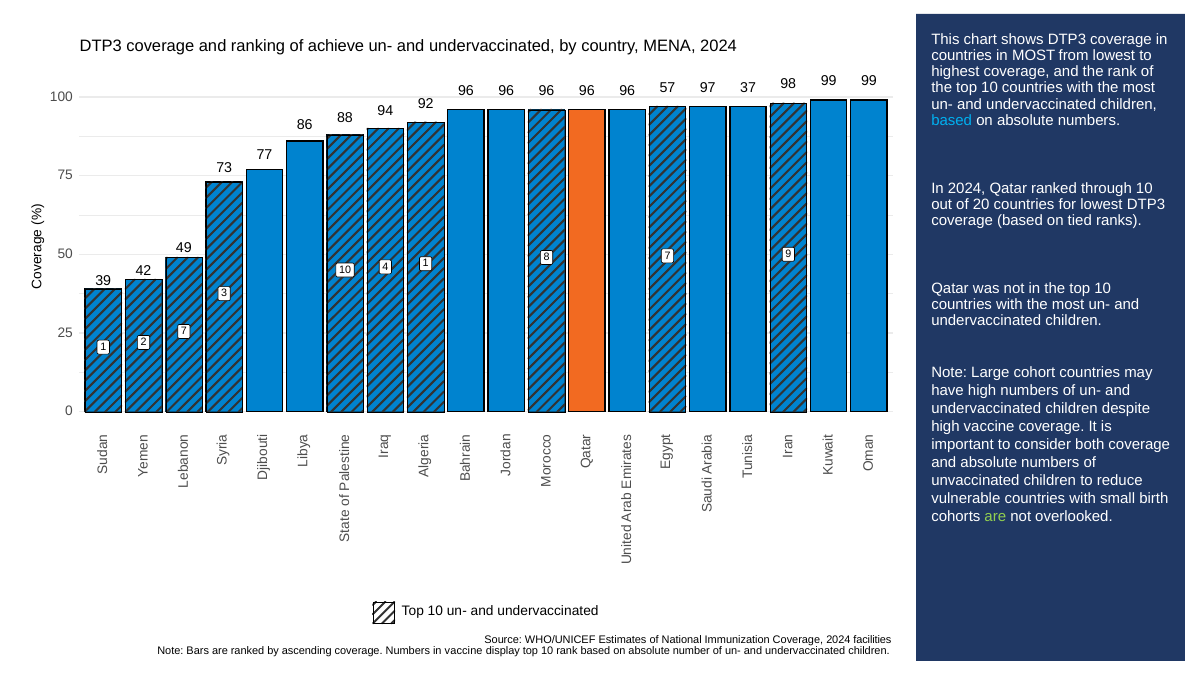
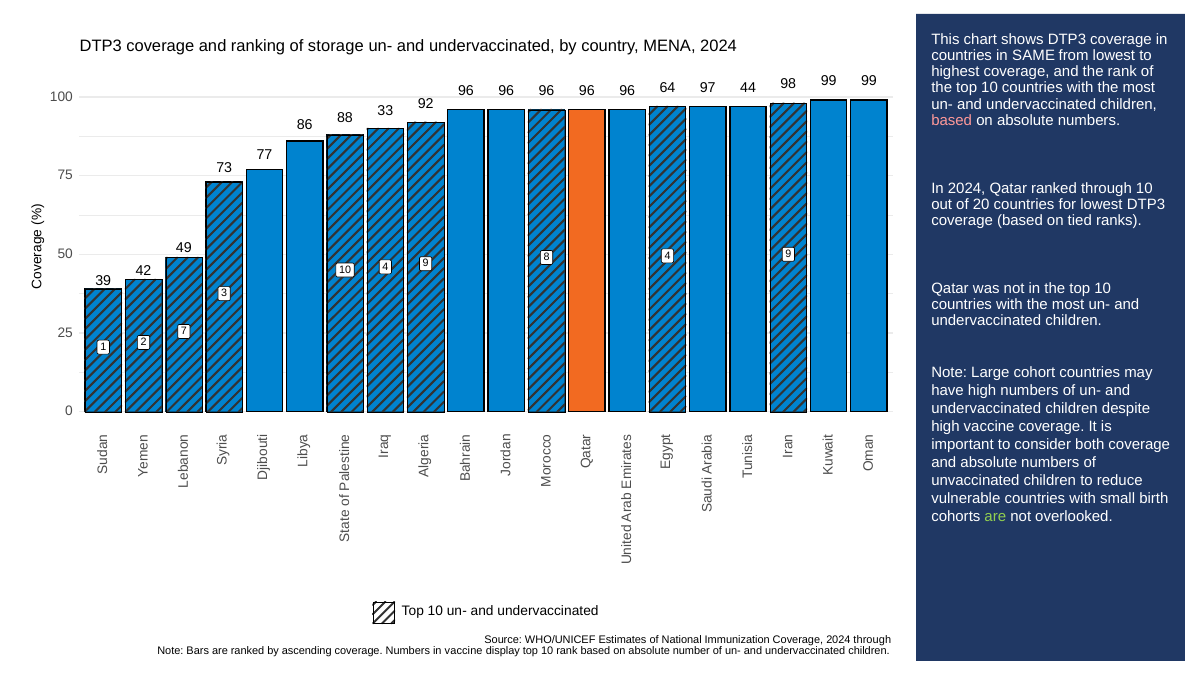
achieve: achieve -> storage (336, 46)
in MOST: MOST -> SAME (1034, 56)
57: 57 -> 64 (667, 88)
37: 37 -> 44 (748, 88)
based colour: light blue -> pink (952, 120)
94: 94 -> 33 (385, 111)
8 7: 7 -> 4 (667, 256)
10 4 1: 1 -> 9 (426, 263)
2024 facilities: facilities -> through (872, 639)
